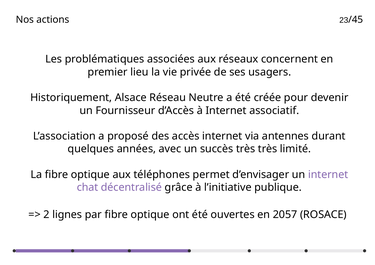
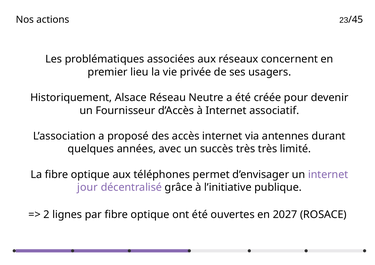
chat: chat -> jour (87, 188)
2057: 2057 -> 2027 (285, 215)
